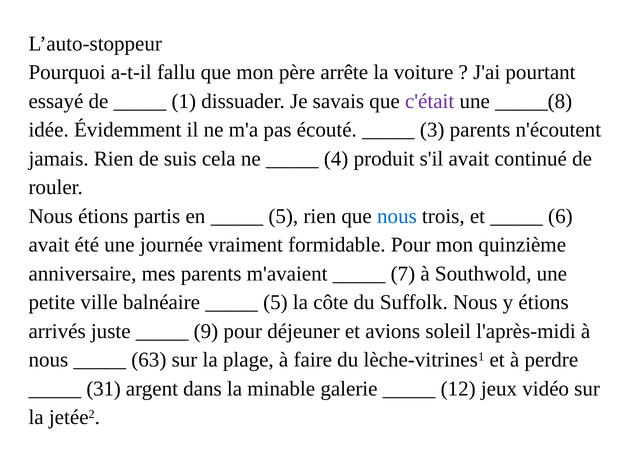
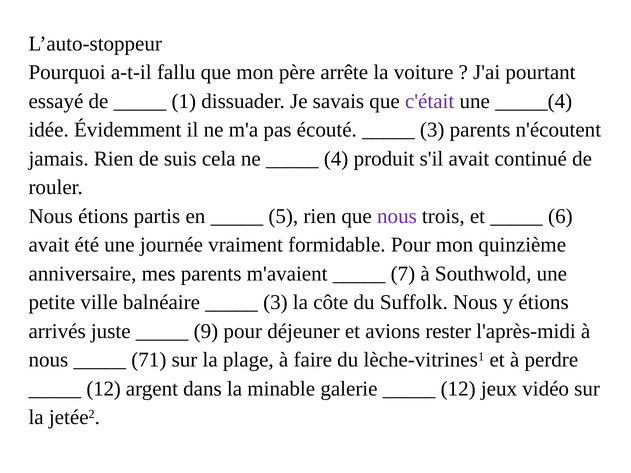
_____(8: _____(8 -> _____(4 (534, 101)
nous colour: blue -> purple (397, 216)
5: 5 -> 3 (275, 303)
soleil: soleil -> rester (448, 331)
63: 63 -> 71 (149, 360)
31: 31 -> 12 (104, 389)
